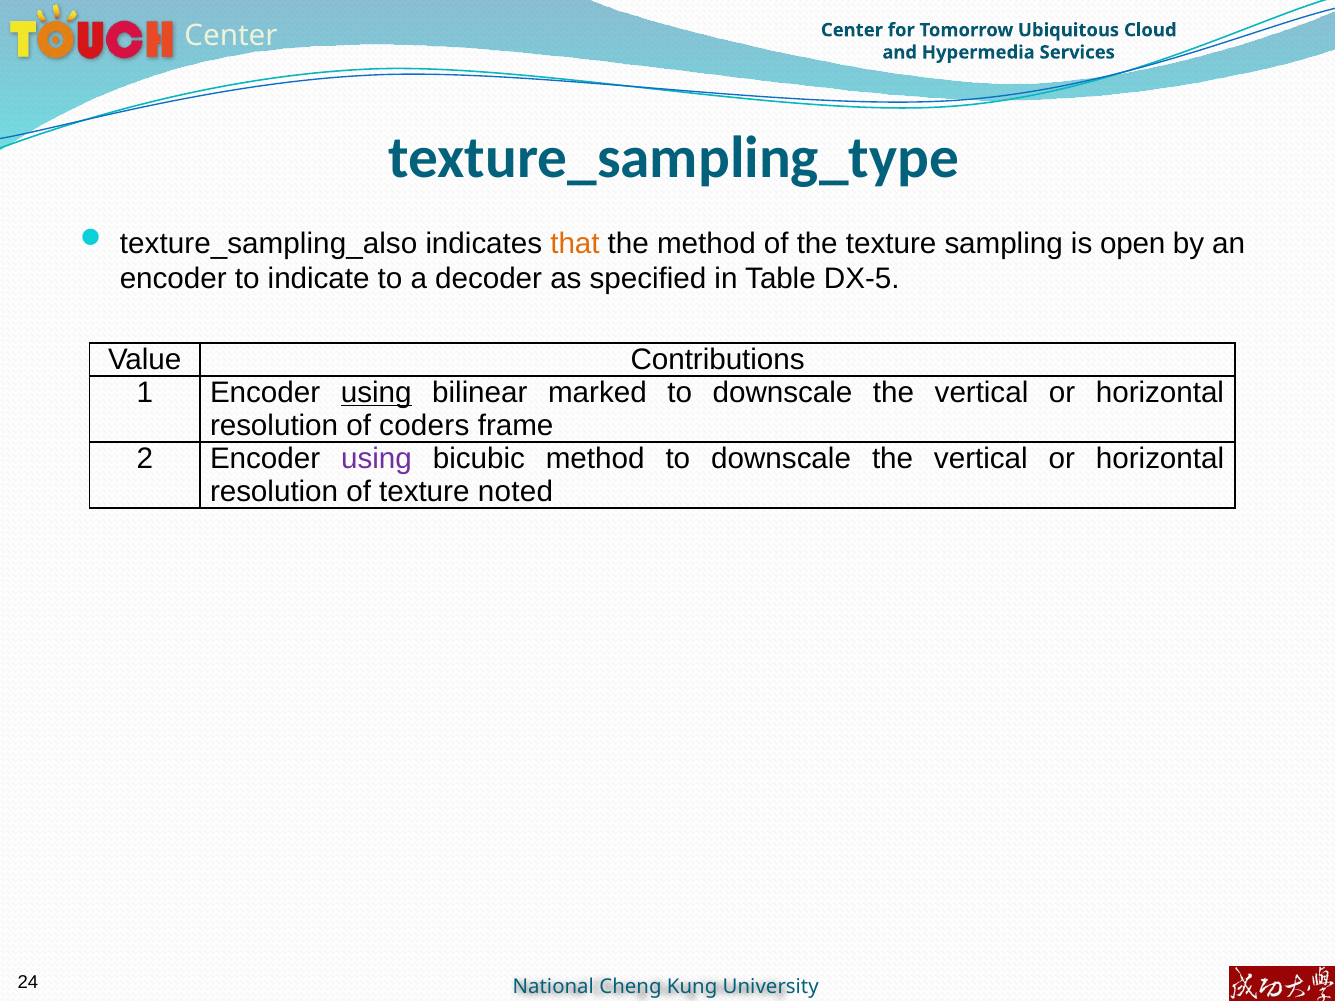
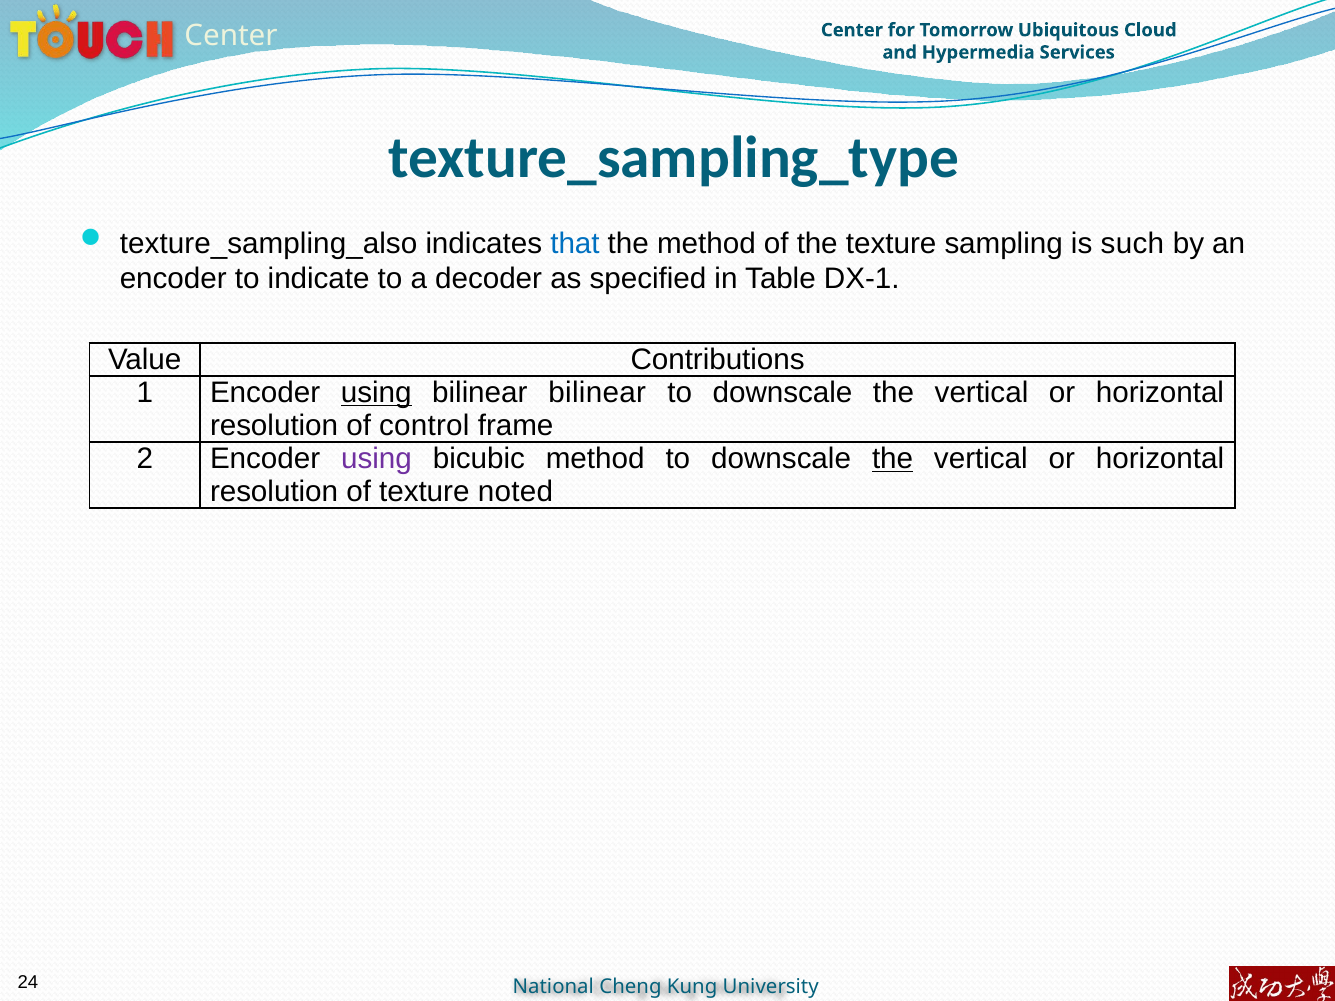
that colour: orange -> blue (575, 243)
open: open -> such (1132, 243)
DX‑5: DX‑5 -> DX‑1 (862, 279)
bilinear marked: marked -> bilinear (597, 393)
coders: coders -> control (424, 426)
the underline: none -> present (893, 459)
